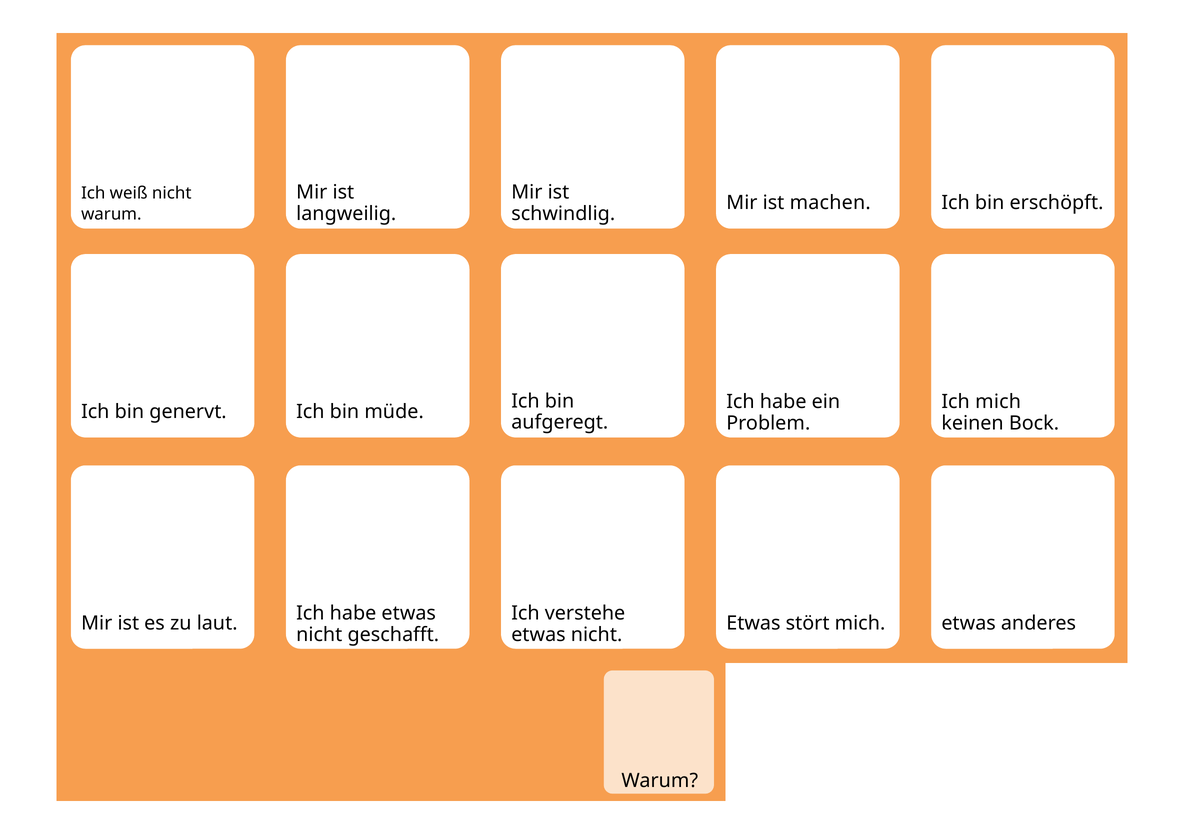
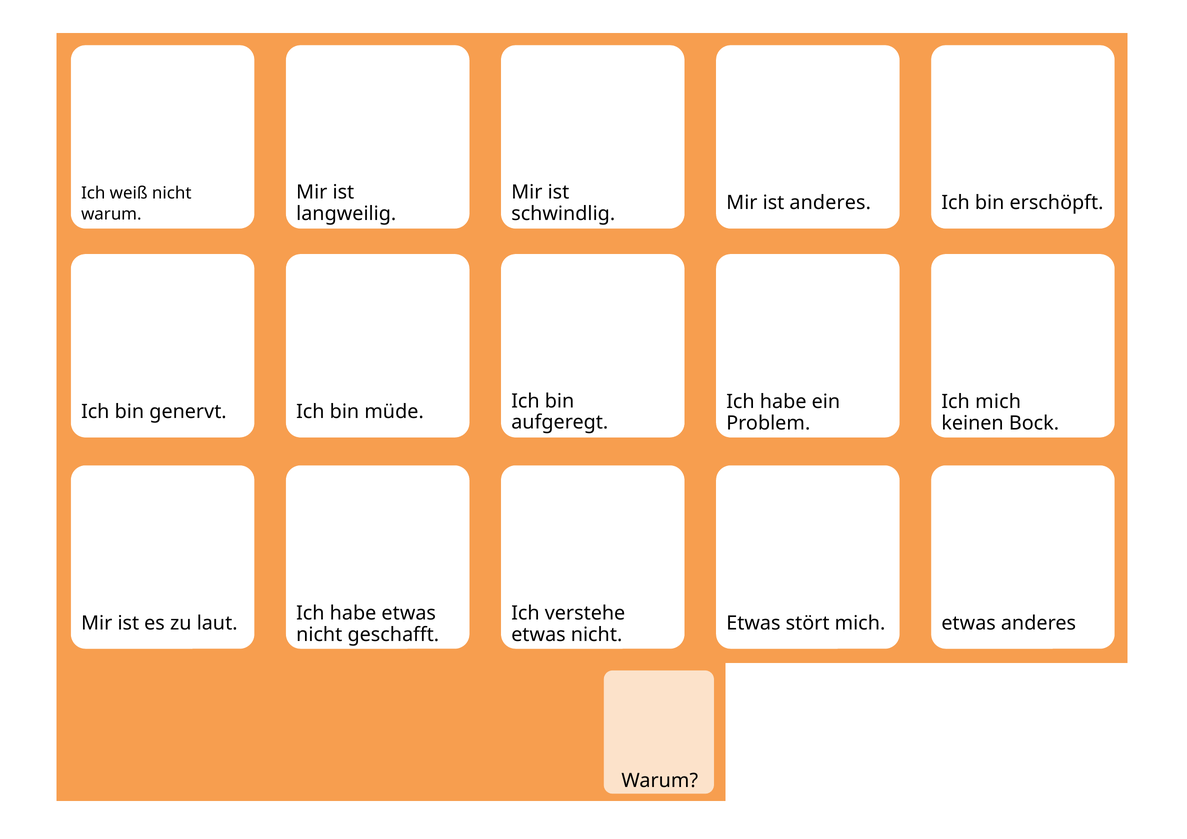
ist machen: machen -> anderes (830, 203)
